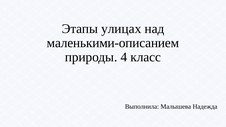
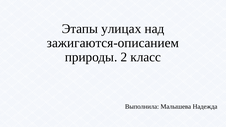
маленькими-описанием: маленькими-описанием -> зажигаются-описанием (113, 43)
4: 4 -> 2 (124, 57)
